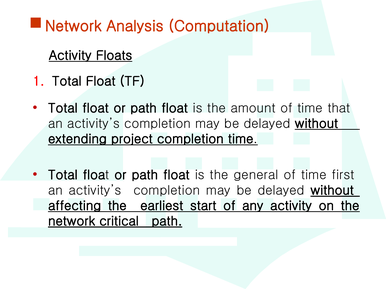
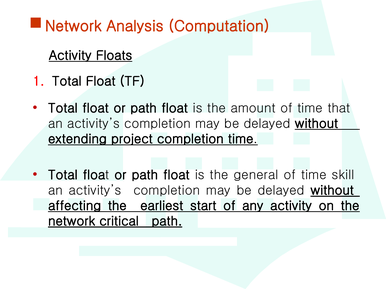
first: first -> skill (343, 175)
